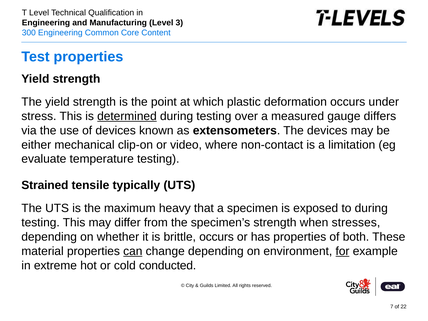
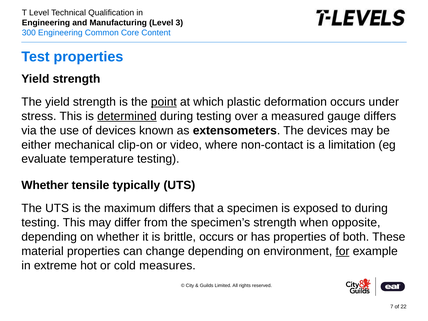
point underline: none -> present (164, 102)
Strained: Strained -> Whether (45, 185)
maximum heavy: heavy -> differs (175, 208)
stresses: stresses -> opposite (356, 223)
can underline: present -> none (133, 251)
conducted: conducted -> measures (167, 265)
